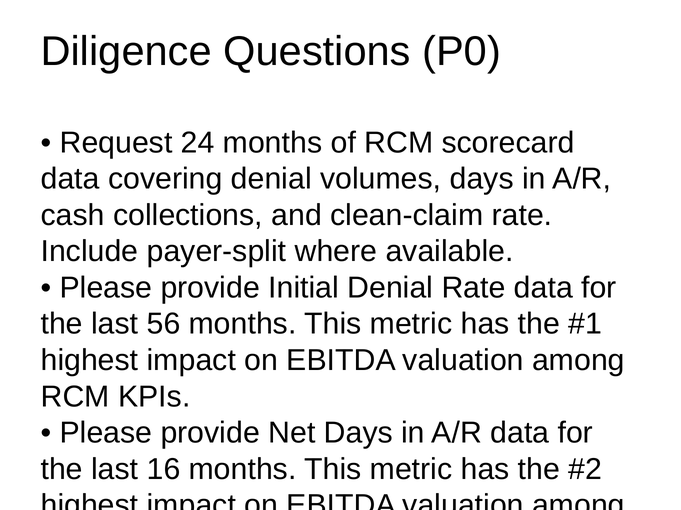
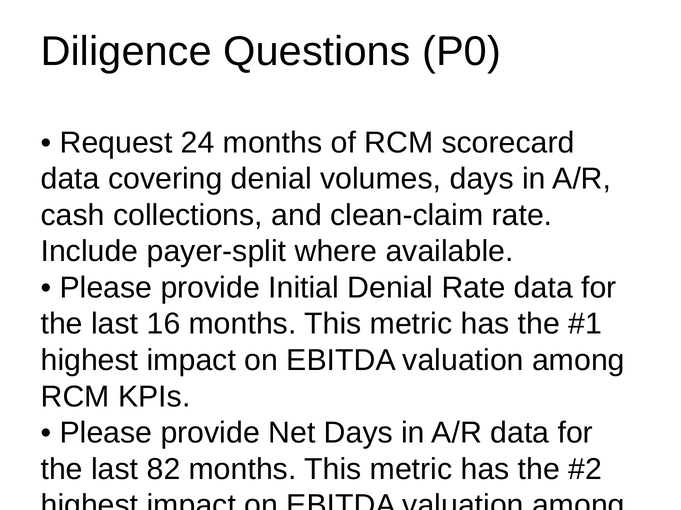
56: 56 -> 16 (164, 324)
16: 16 -> 82 (164, 470)
